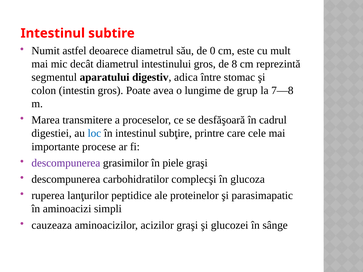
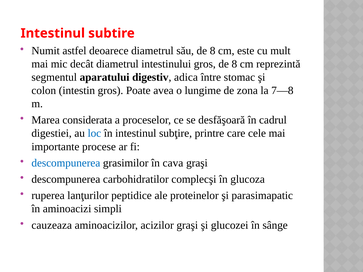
său de 0: 0 -> 8 (213, 51)
grup: grup -> zona (247, 91)
transmitere: transmitere -> considerata (87, 120)
descompunerea colour: purple -> blue (66, 163)
piele: piele -> cava (173, 163)
